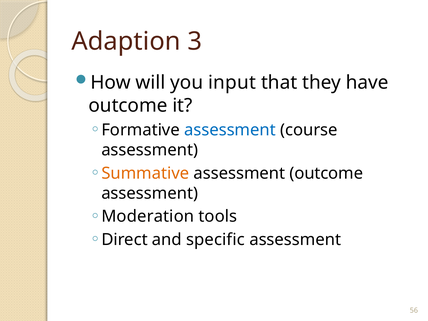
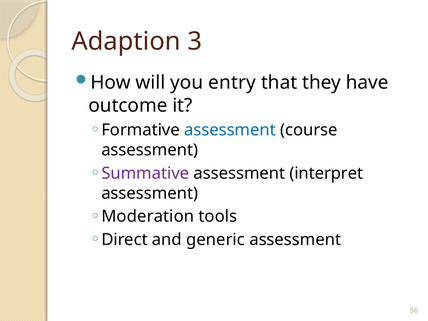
input: input -> entry (232, 83)
Summative colour: orange -> purple (145, 173)
assessment outcome: outcome -> interpret (326, 173)
specific: specific -> generic (216, 240)
